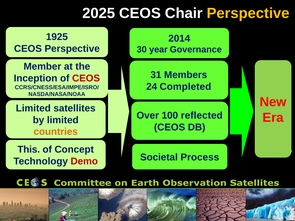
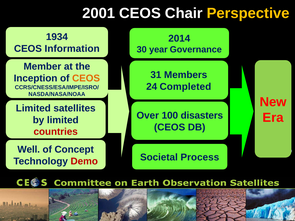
2025: 2025 -> 2001 (99, 13)
1925: 1925 -> 1934 (57, 37)
CEOS Perspective: Perspective -> Information (72, 49)
CEOS colour: red -> orange (86, 78)
reflected: reflected -> disasters (202, 116)
countries colour: orange -> red (56, 132)
This: This -> Well (29, 150)
